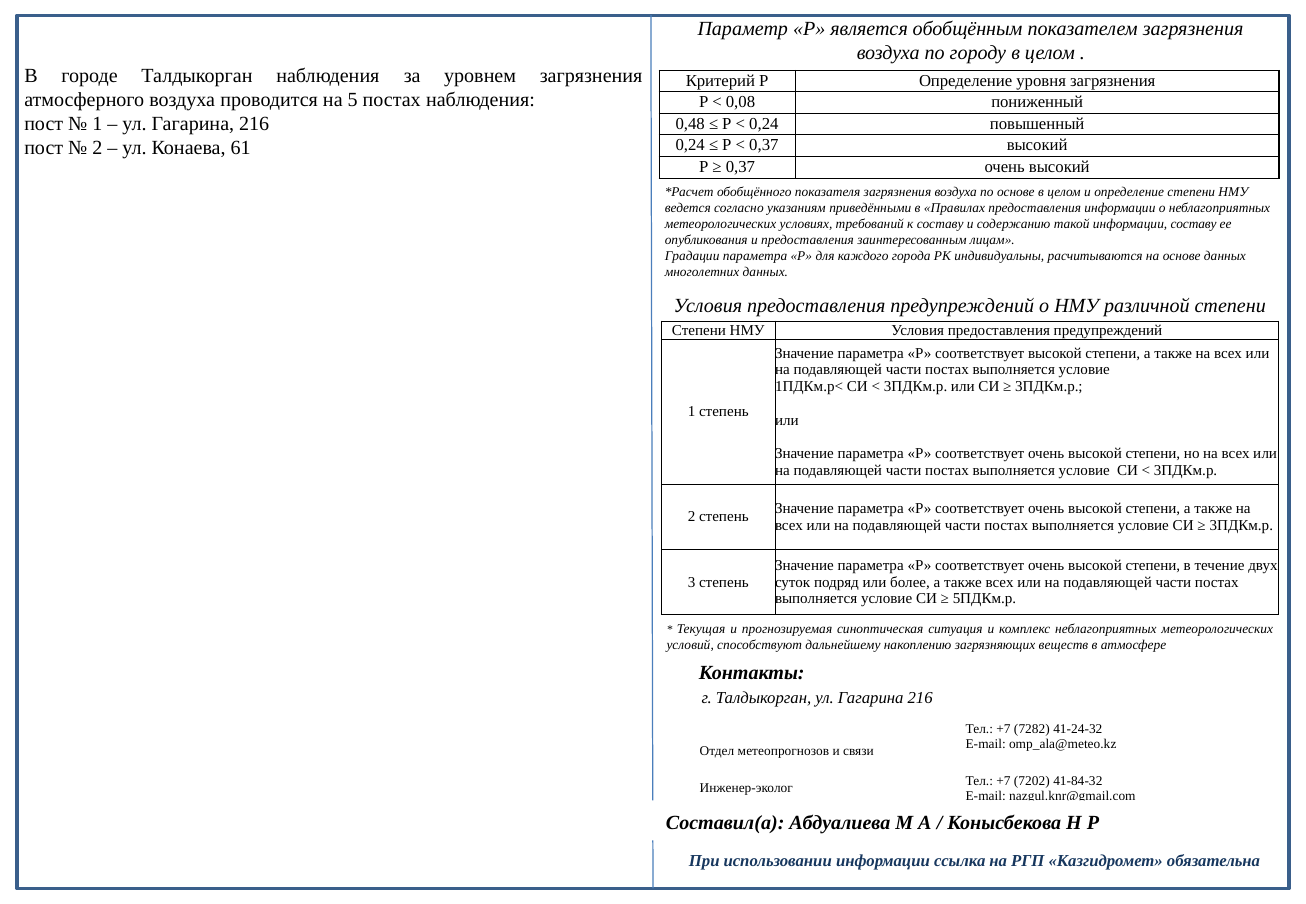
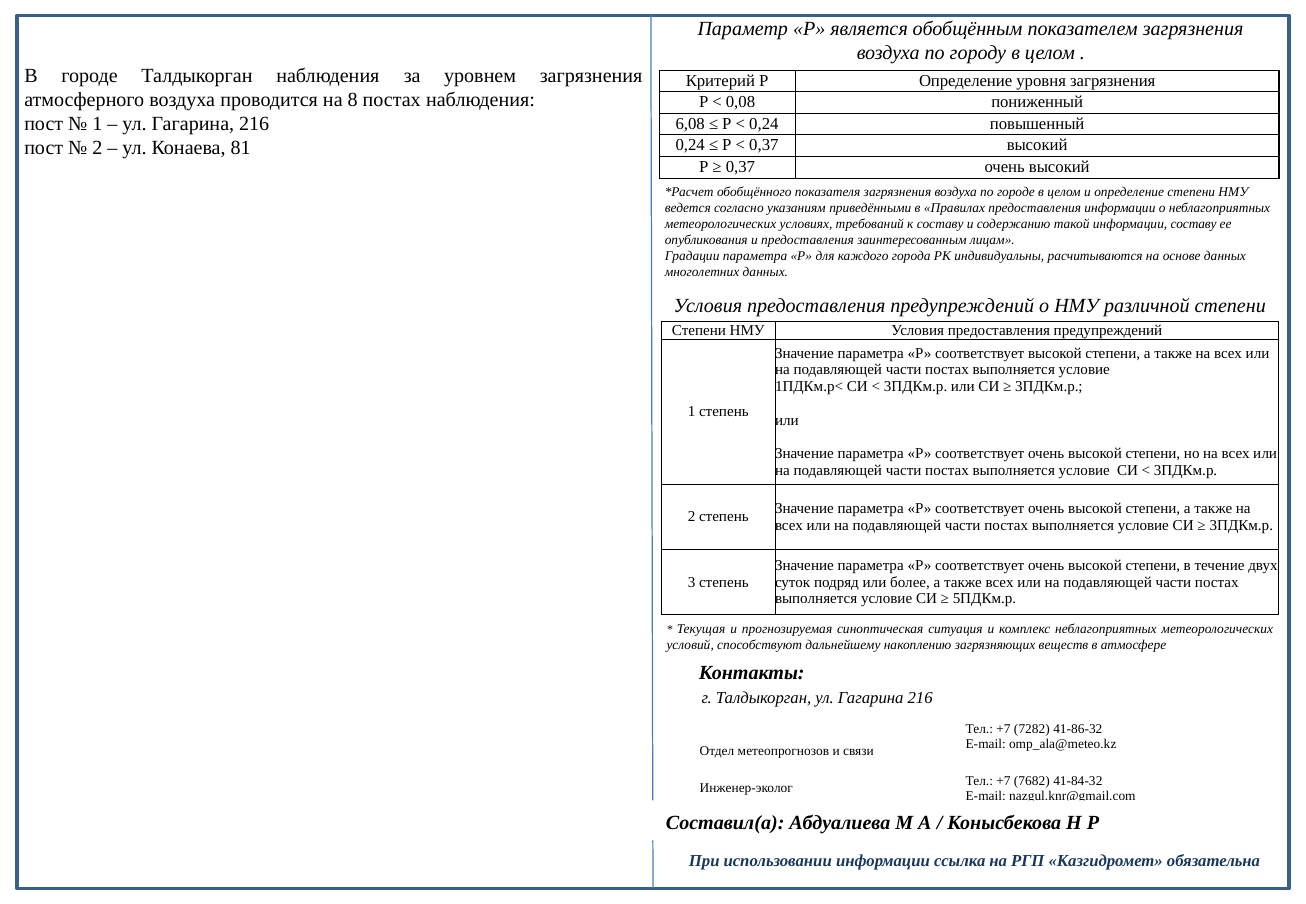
5: 5 -> 8 (353, 100)
0,48: 0,48 -> 6,08 (690, 124)
61: 61 -> 81 (241, 148)
по основе: основе -> городе (1016, 192)
41-24-32: 41-24-32 -> 41-86-32 (1078, 729)
7202: 7202 -> 7682 (1032, 781)
